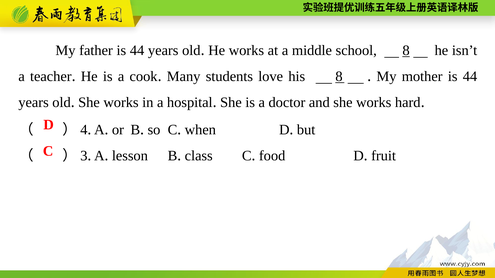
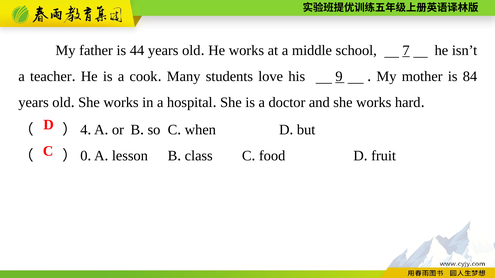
school 8: 8 -> 7 (406, 51)
his 8: 8 -> 9 (339, 77)
mother is 44: 44 -> 84 (470, 77)
3: 3 -> 0 (84, 156)
